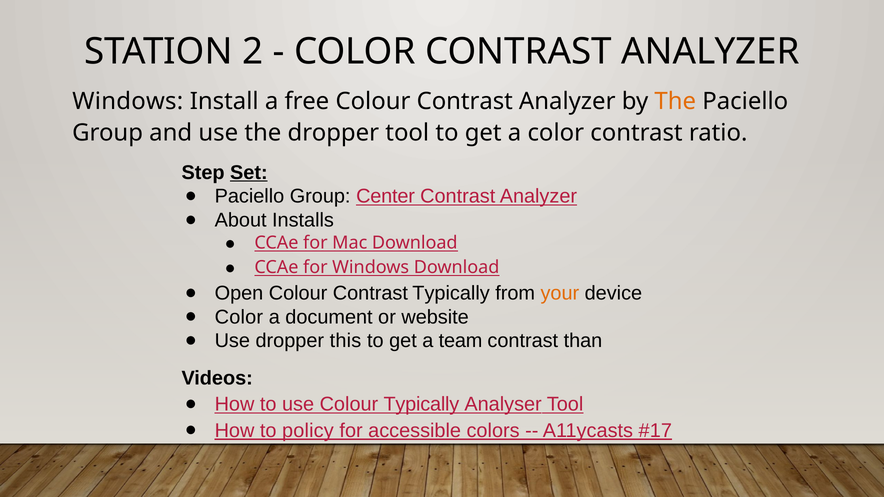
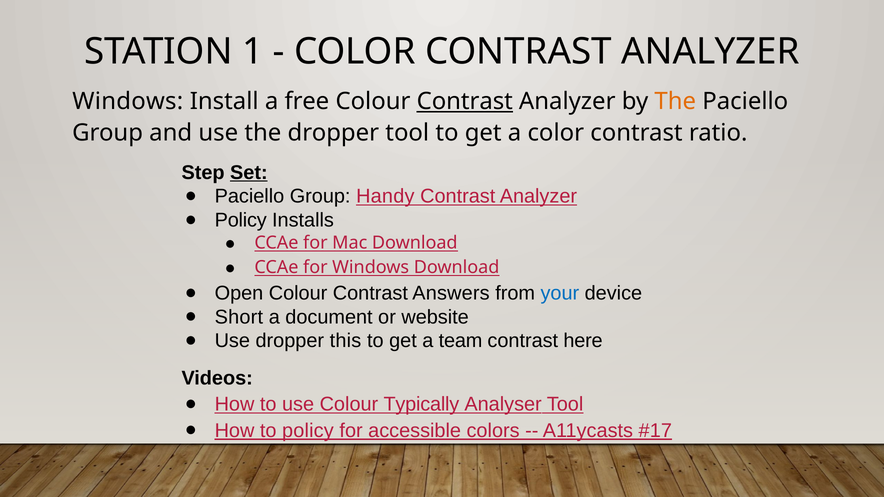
2: 2 -> 1 (253, 52)
Contrast underline: none -> present (465, 101)
Center: Center -> Handy (385, 196)
About: About -> Policy (241, 220)
Contrast Typically: Typically -> Answers (451, 293)
your colour: orange -> blue (560, 293)
Color: Color -> Short (239, 317)
than: than -> here (583, 341)
